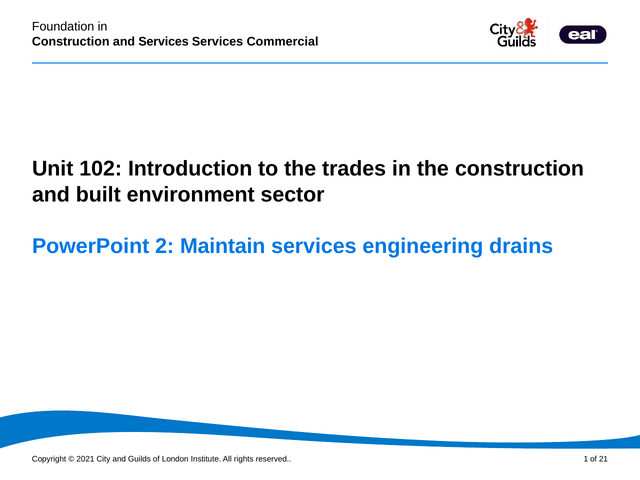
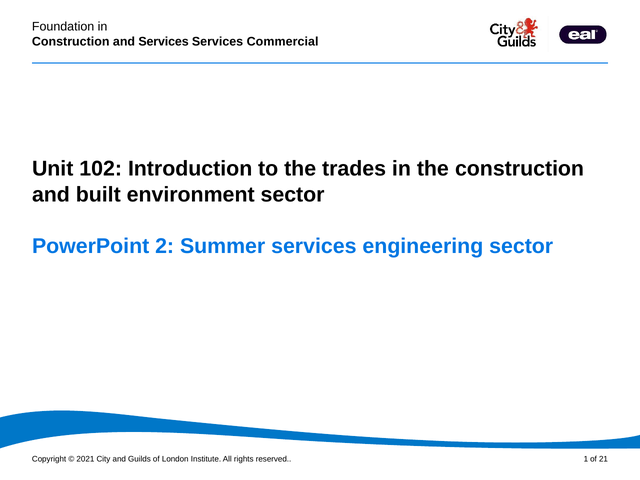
Maintain: Maintain -> Summer (223, 246)
engineering drains: drains -> sector (521, 246)
